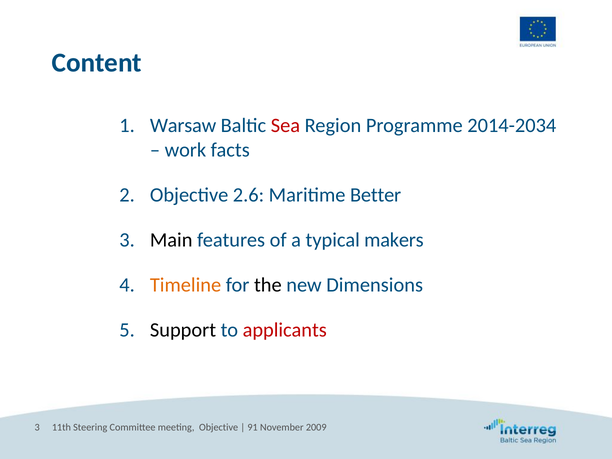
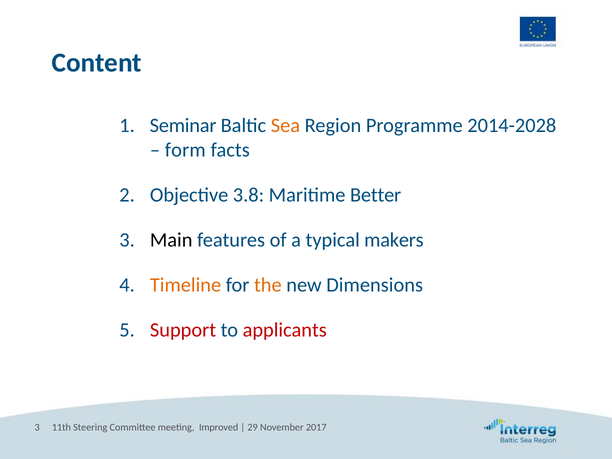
Warsaw: Warsaw -> Seminar (183, 126)
Sea colour: red -> orange (285, 126)
2014-2034: 2014-2034 -> 2014-2028 (512, 126)
work: work -> form (185, 150)
2.6: 2.6 -> 3.8 (249, 195)
the colour: black -> orange (268, 285)
Support colour: black -> red (183, 330)
meeting Objective: Objective -> Improved (219, 427)
91: 91 -> 29 (253, 427)
2009: 2009 -> 2017 (316, 427)
